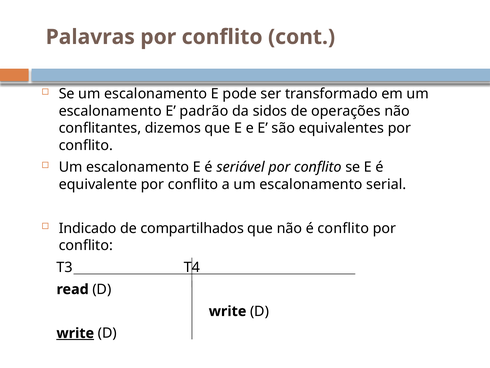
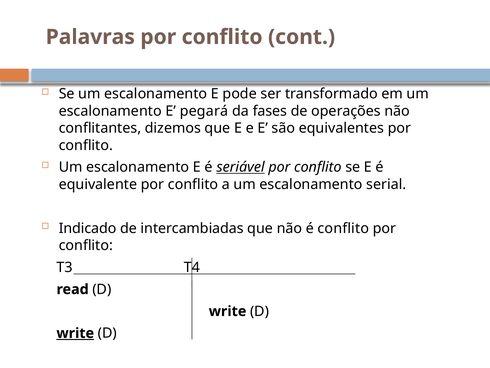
padrão: padrão -> pegará (204, 111)
sidos: sidos -> fases (270, 111)
seriável underline: none -> present (241, 167)
compartilhados: compartilhados -> intercambiadas (192, 228)
